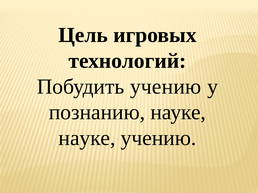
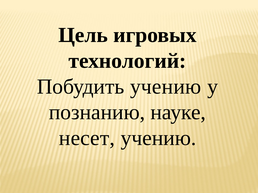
науке: науке -> несет (87, 138)
